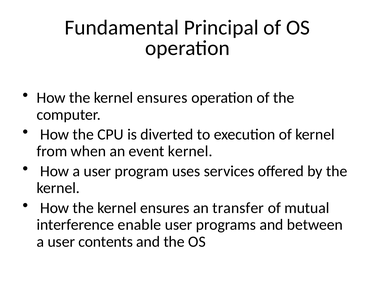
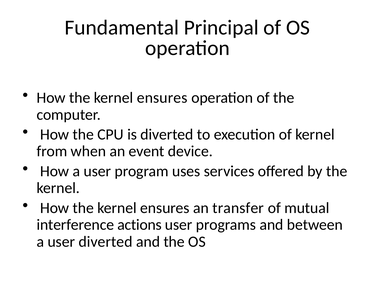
event kernel: kernel -> device (190, 151)
enable: enable -> actions (140, 225)
user contents: contents -> diverted (106, 242)
